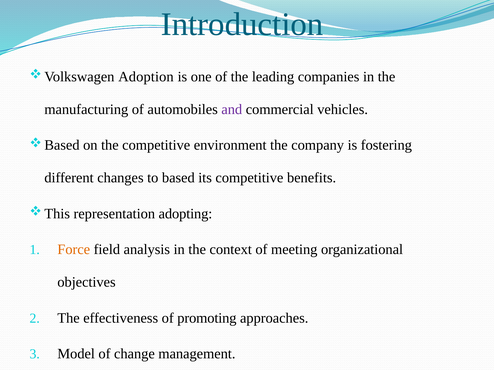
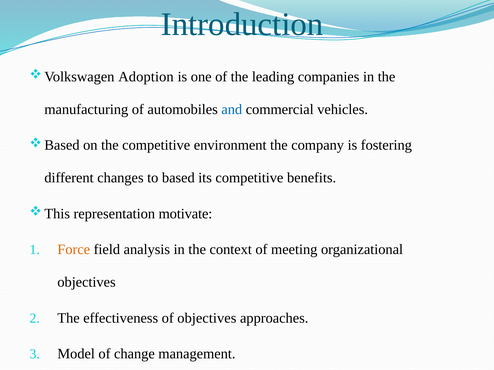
and colour: purple -> blue (232, 110)
adopting: adopting -> motivate (185, 214)
of promoting: promoting -> objectives (207, 318)
